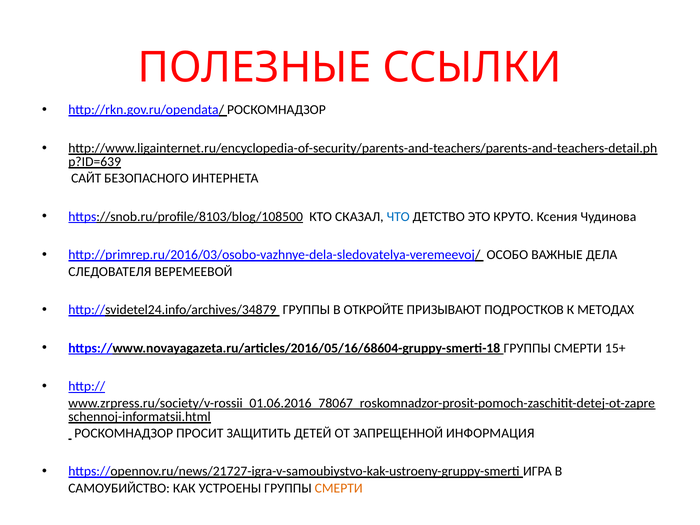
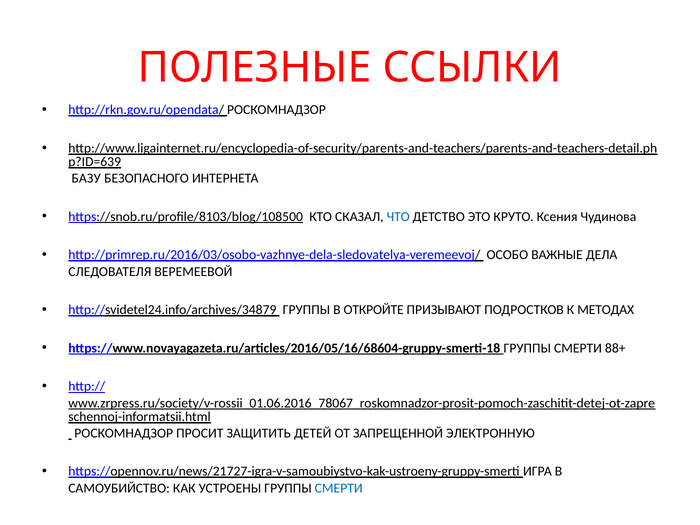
САЙТ: САЙТ -> БАЗУ (86, 178)
15+: 15+ -> 88+ (615, 348)
ИНФОРМАЦИЯ: ИНФОРМАЦИЯ -> ЭЛЕКТРОННУЮ (490, 433)
СМЕРТИ colour: orange -> blue (339, 488)
